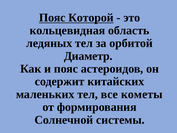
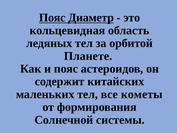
Которой: Которой -> Диаметр (91, 18)
Диаметр: Диаметр -> Планете (88, 56)
